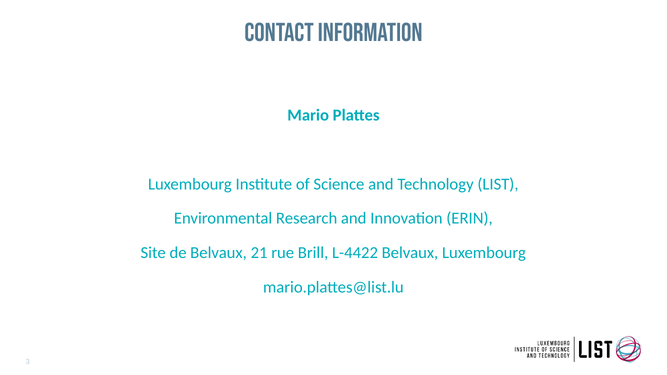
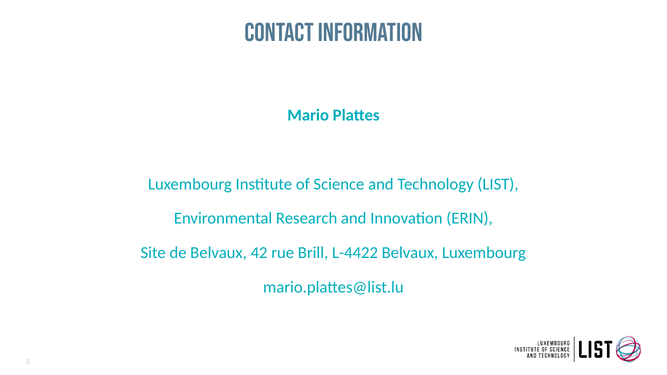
21: 21 -> 42 (259, 253)
